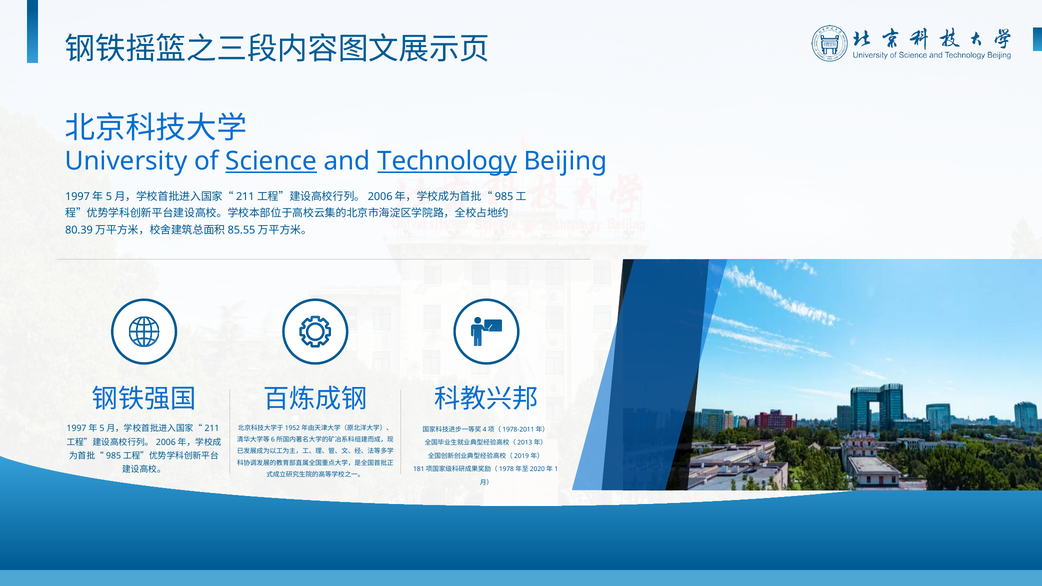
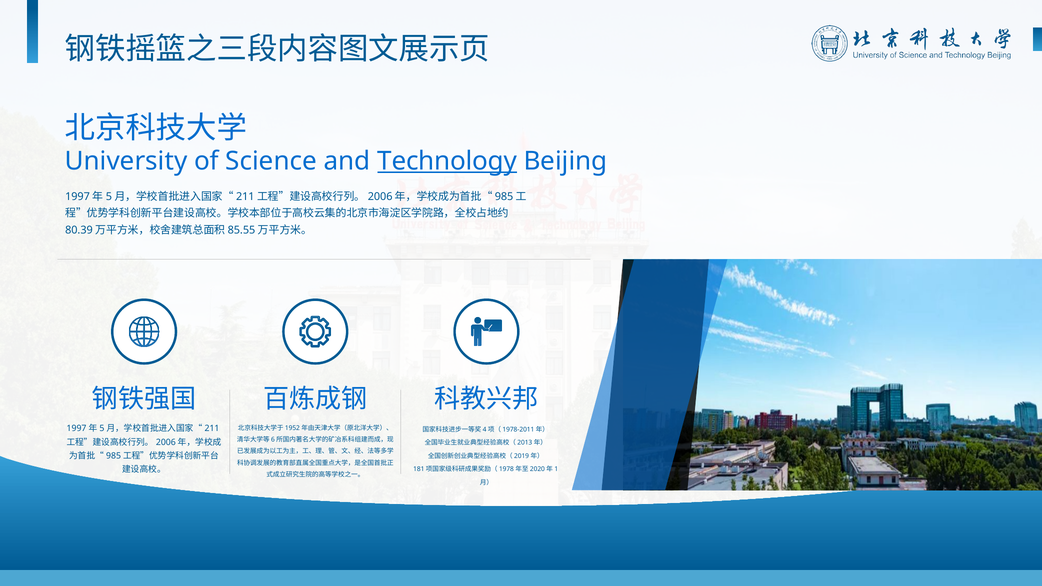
Science underline: present -> none (271, 161)
